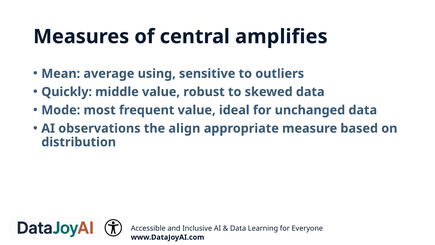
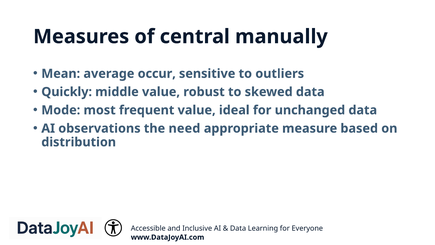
amplifies: amplifies -> manually (281, 37)
using: using -> occur (157, 74)
align: align -> need (184, 128)
